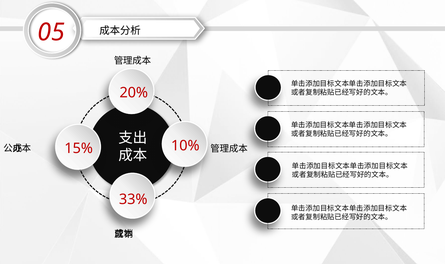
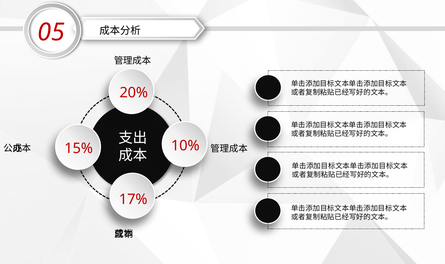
33%: 33% -> 17% (133, 199)
